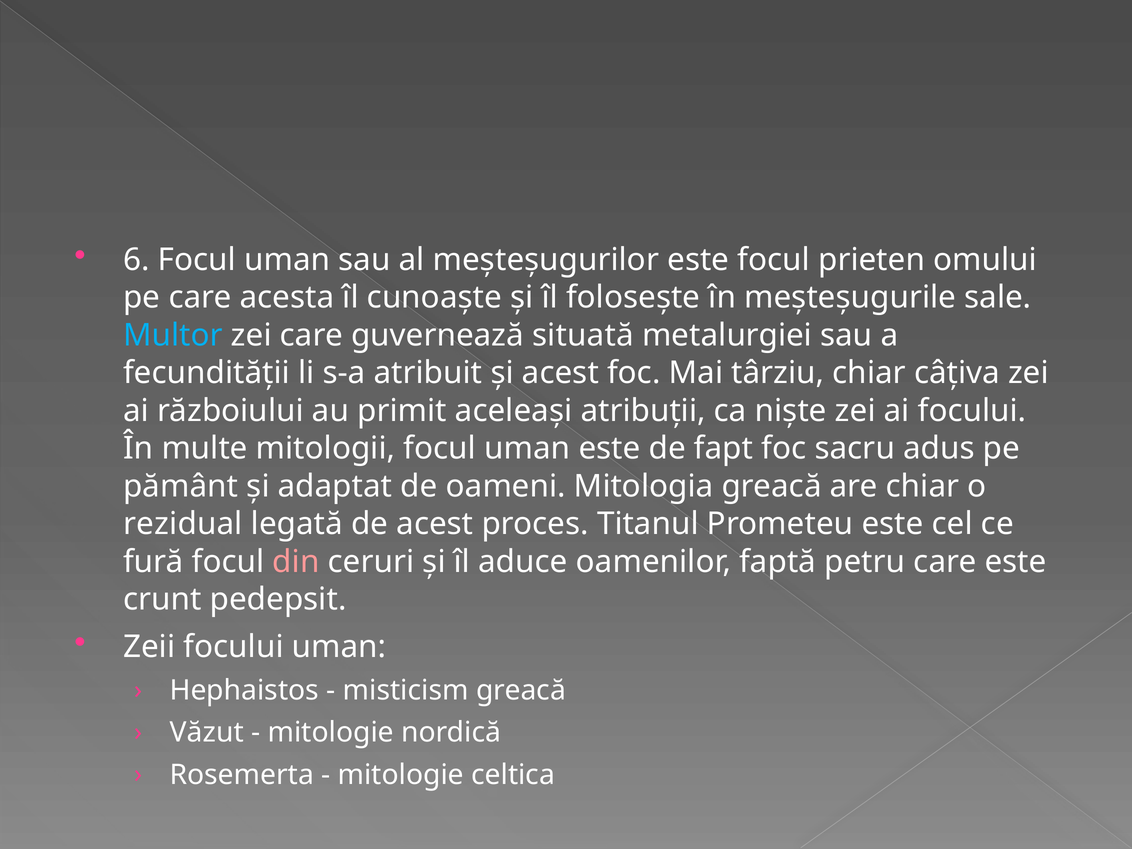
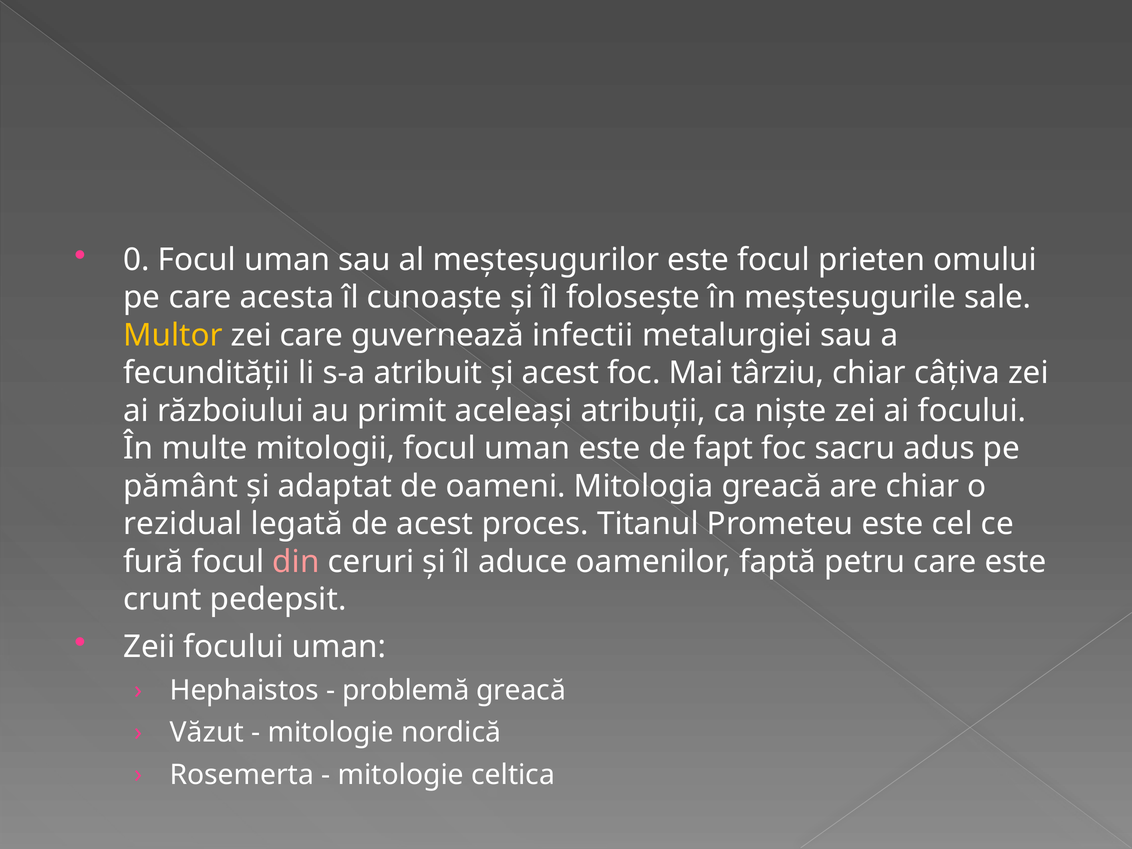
6: 6 -> 0 (136, 260)
Multor colour: light blue -> yellow (173, 335)
situată: situată -> infectii (583, 335)
misticism: misticism -> problemă (406, 690)
